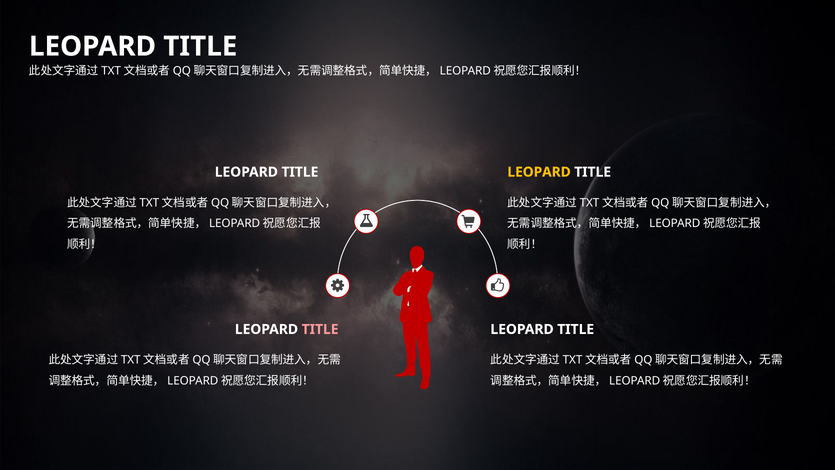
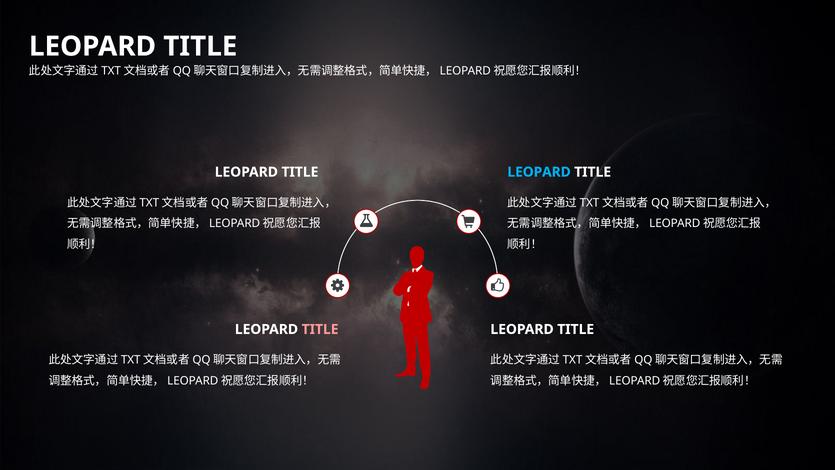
LEOPARD colour: yellow -> light blue (539, 172)
